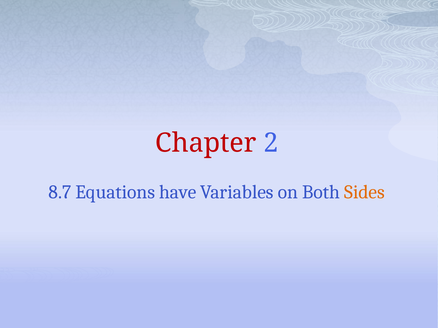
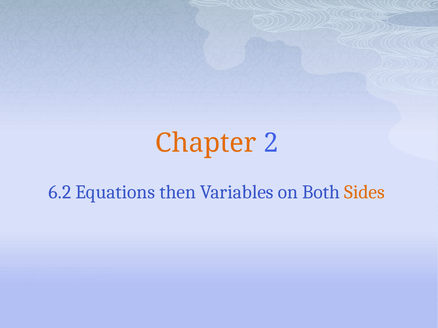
Chapter colour: red -> orange (206, 143)
8.7: 8.7 -> 6.2 (60, 192)
have: have -> then (178, 192)
